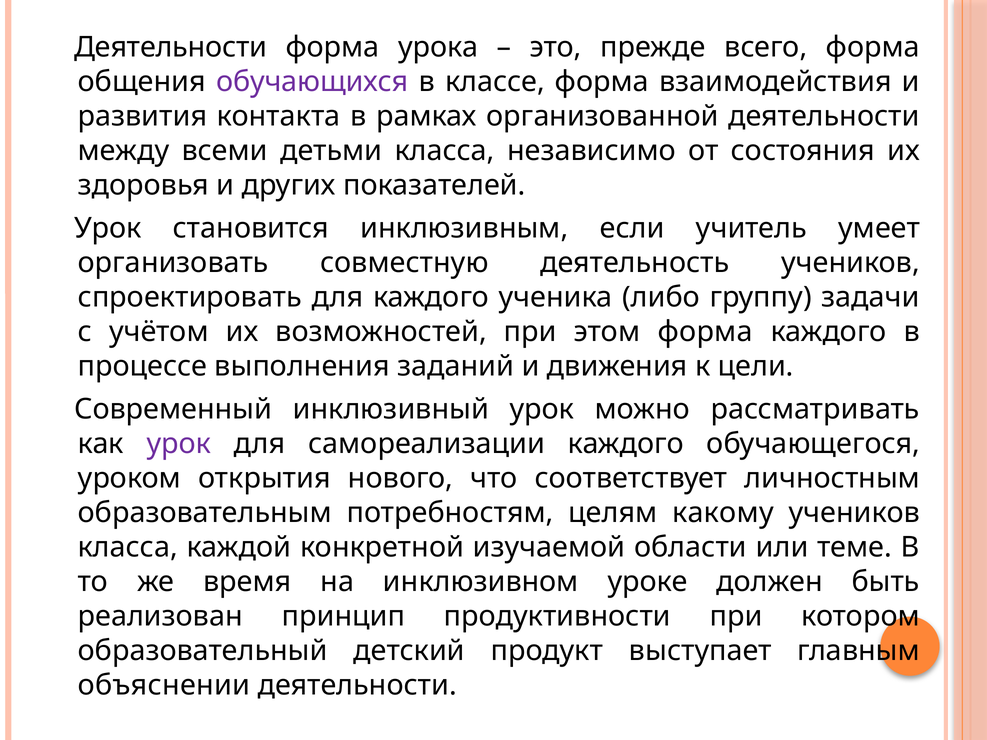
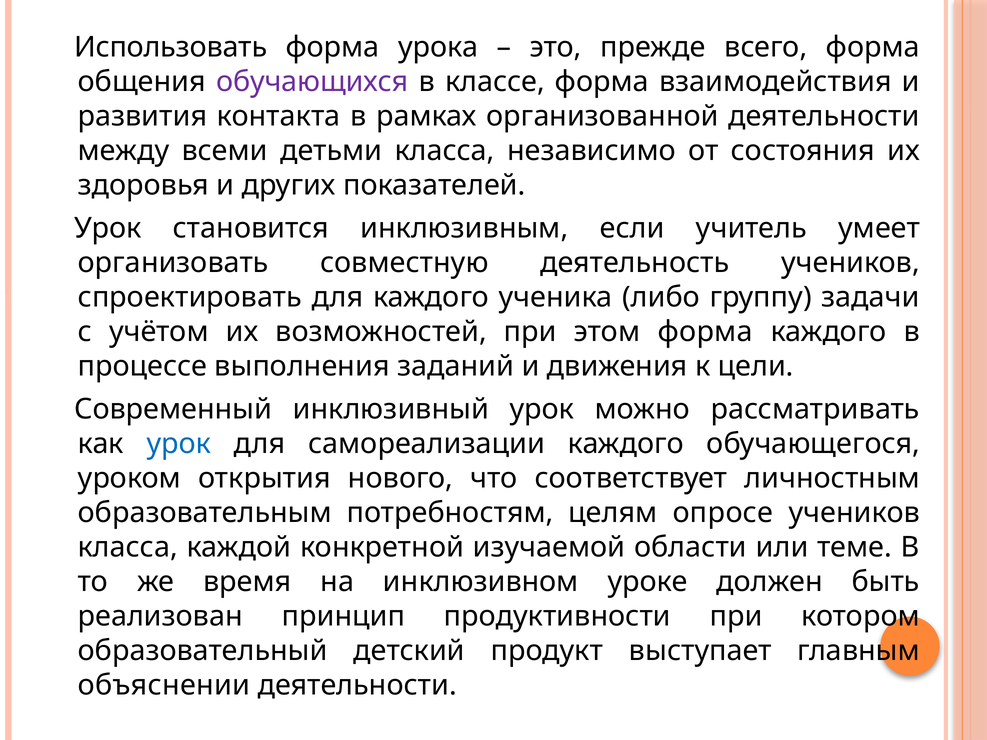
Деятельности: Деятельности -> Использовать (171, 47)
урок colour: purple -> blue (179, 444)
какому: какому -> опросе (723, 513)
